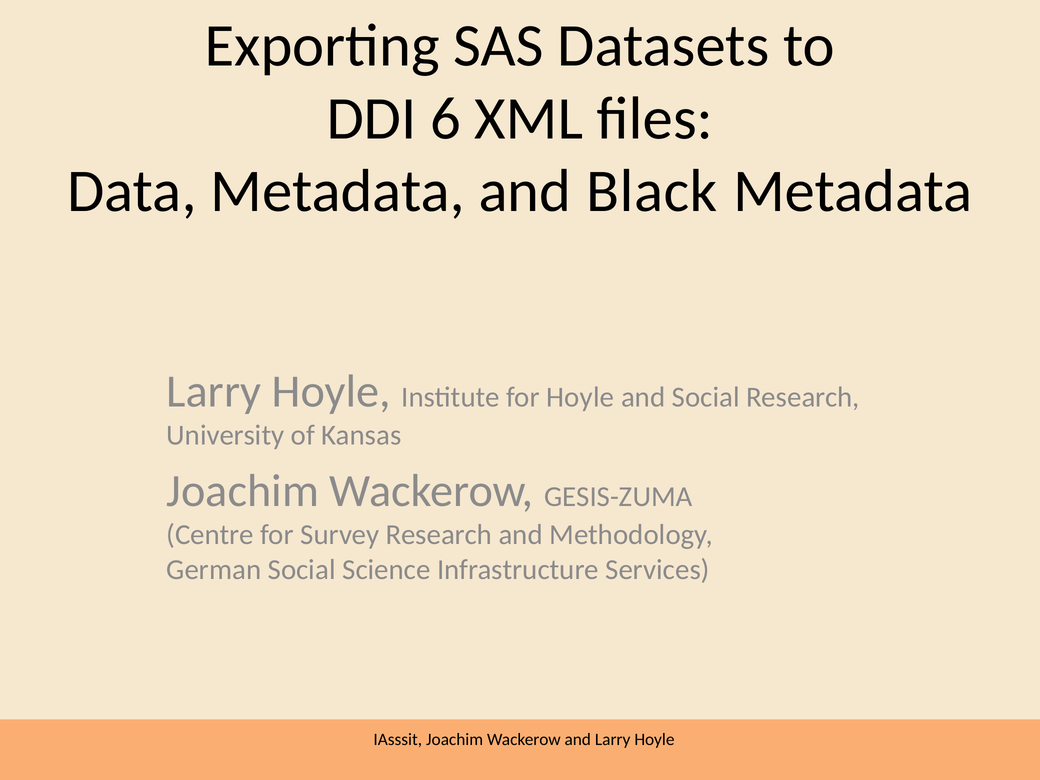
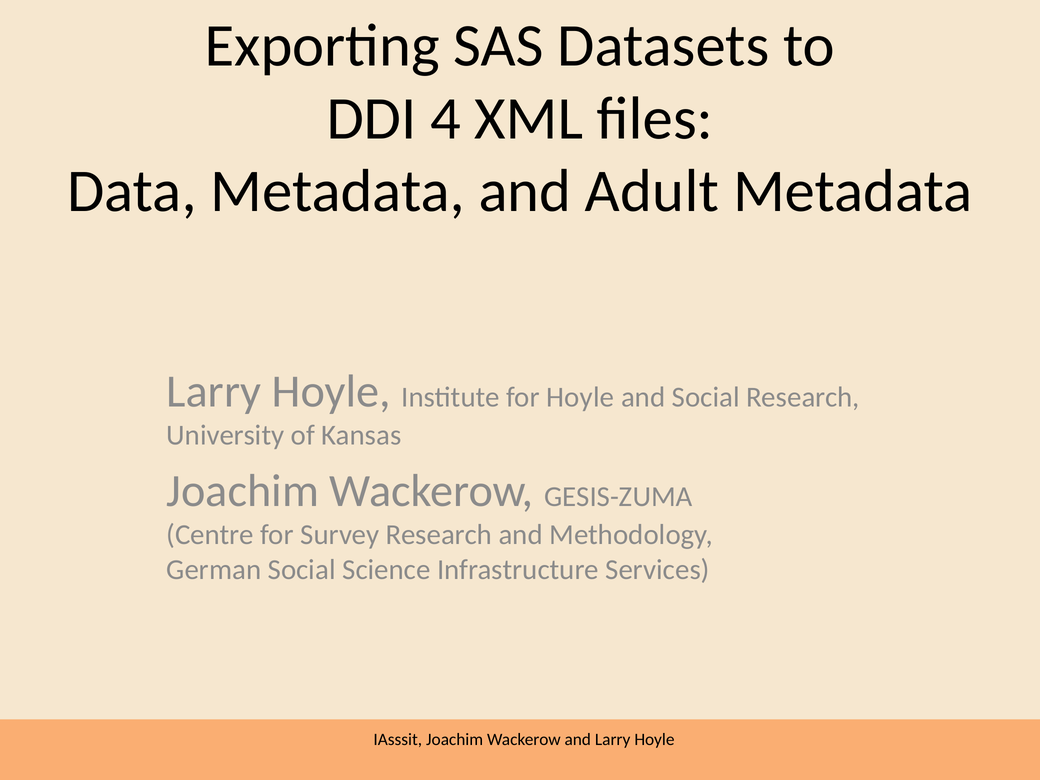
6: 6 -> 4 (445, 119)
Black: Black -> Adult (652, 191)
